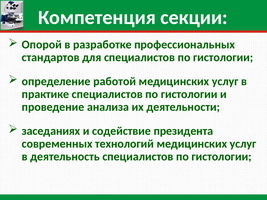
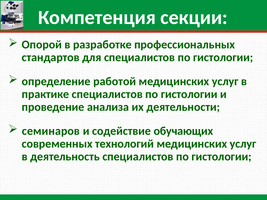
заседаниях: заседаниях -> семинаров (51, 131)
президента: президента -> обучающих (183, 131)
